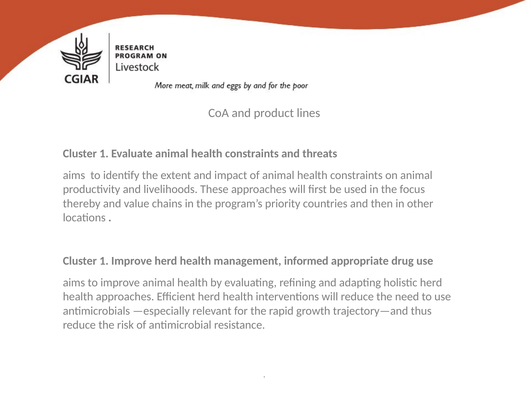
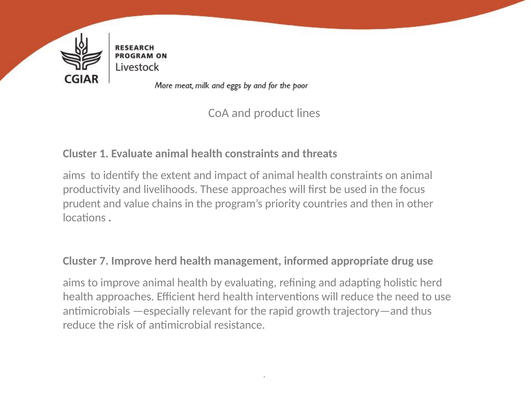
thereby: thereby -> prudent (82, 203)
1: 1 -> 7 (104, 260)
